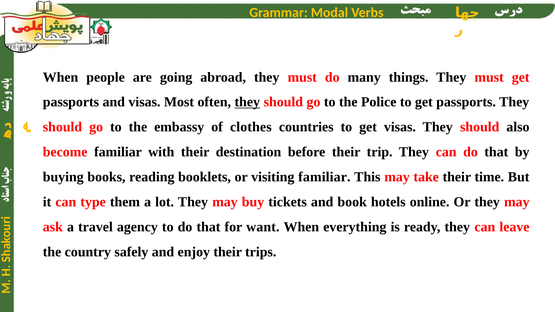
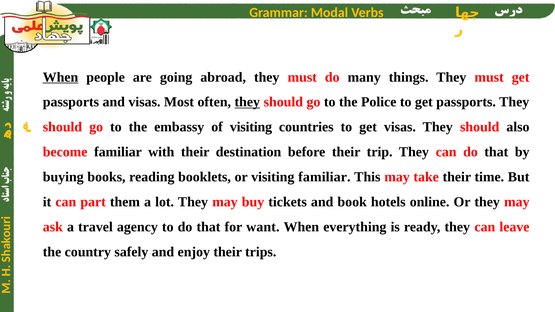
When underline: none -> present (61, 77)
of clothes: clothes -> visiting (251, 127)
type: type -> part (93, 202)
